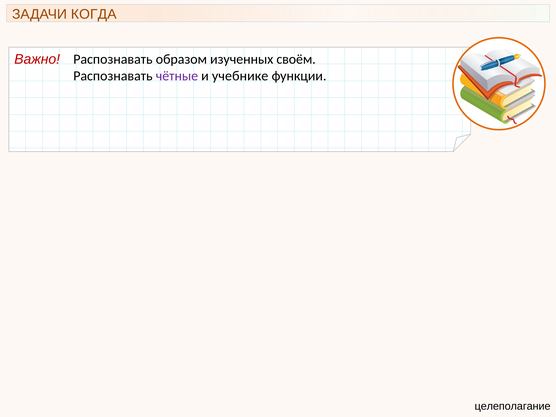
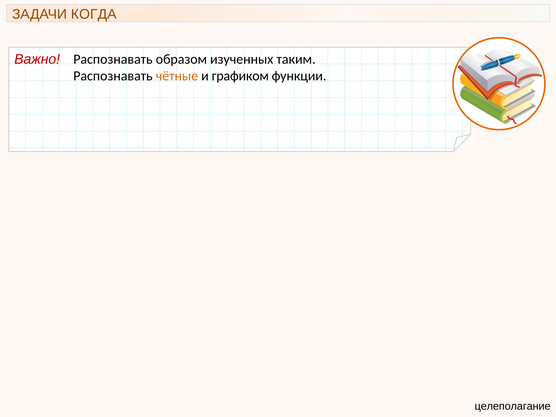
своём: своём -> таким (296, 59)
чётные colour: purple -> orange (177, 76)
учебнике: учебнике -> графиком (240, 76)
